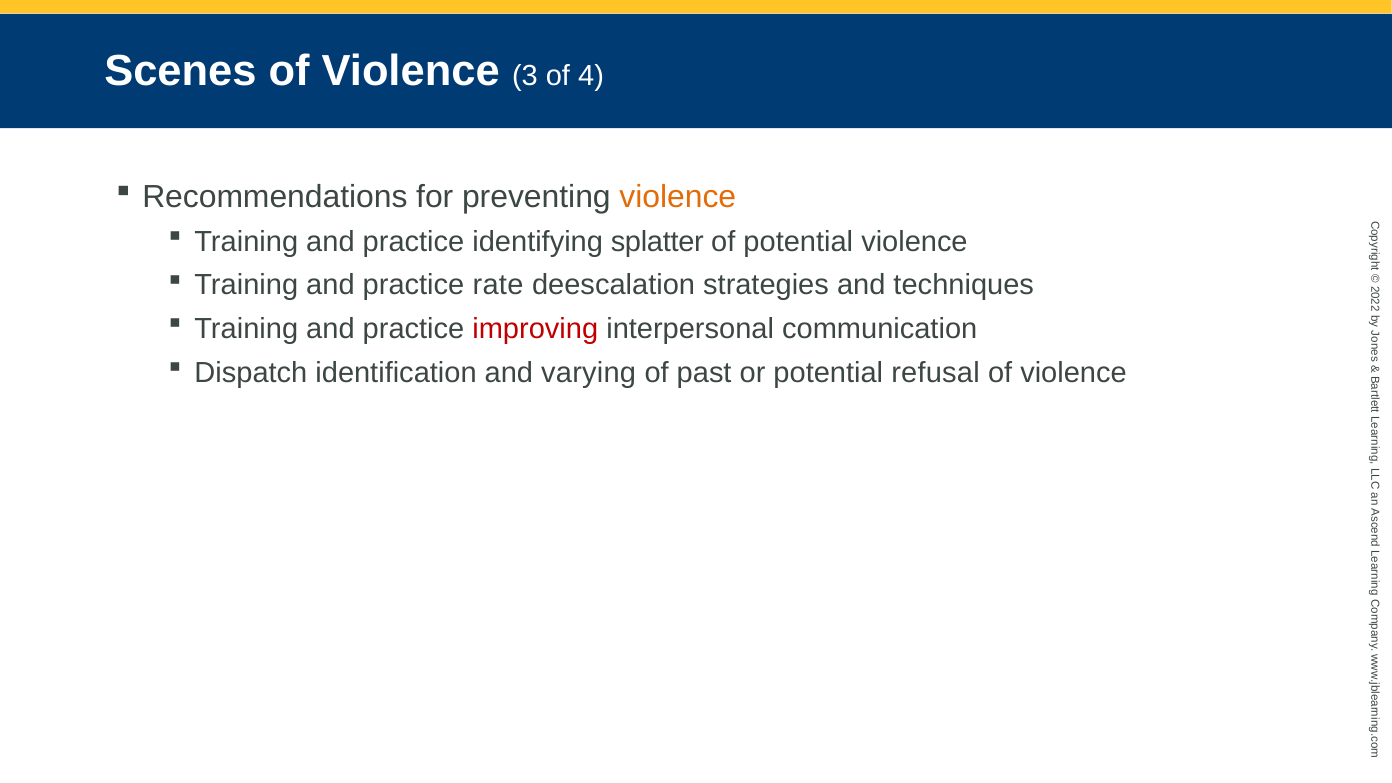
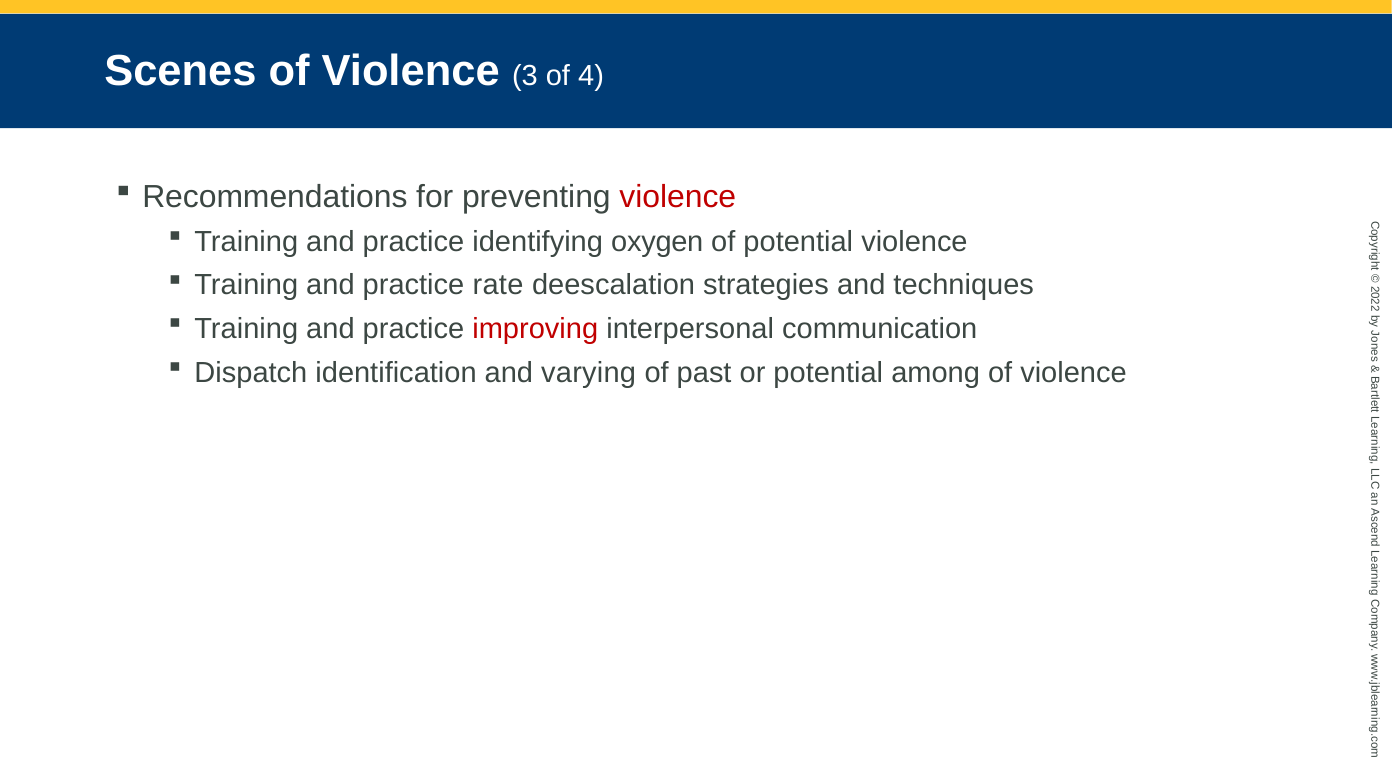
violence colour: orange -> red (678, 197)
splatter: splatter -> oxygen (657, 242)
refusal: refusal -> among (936, 372)
